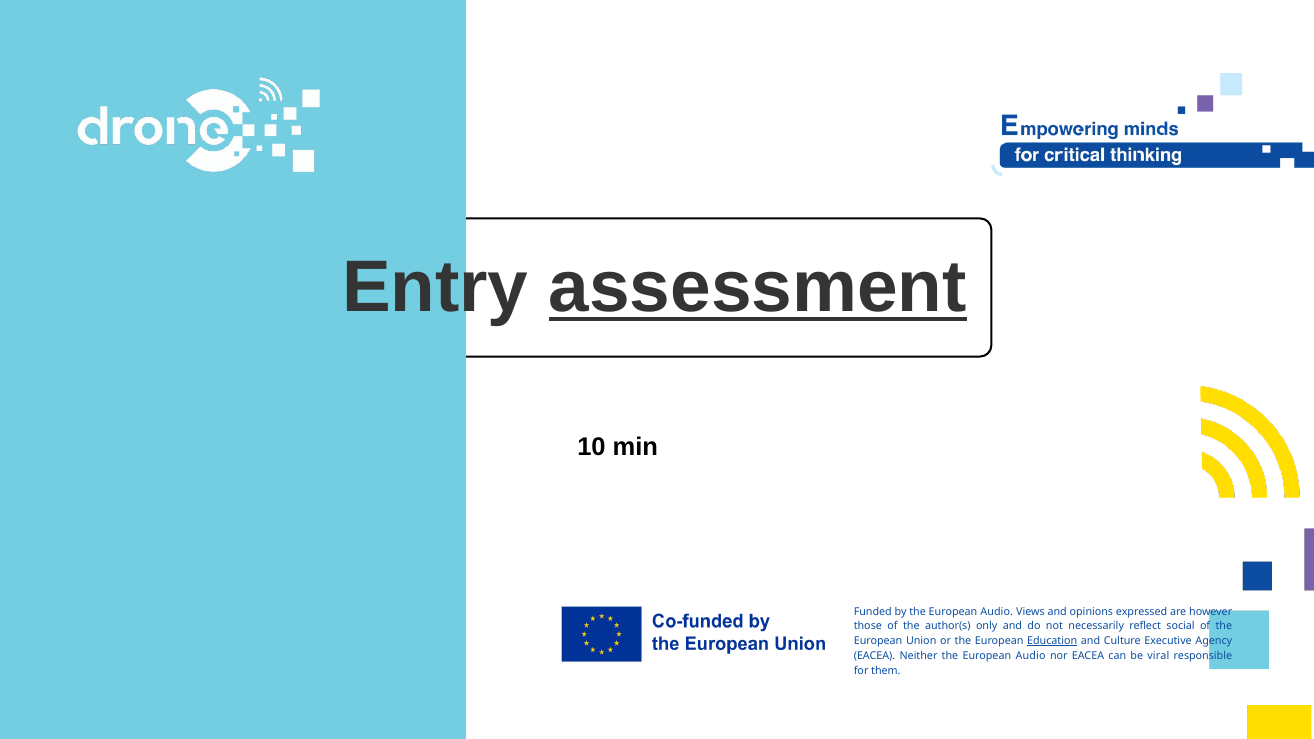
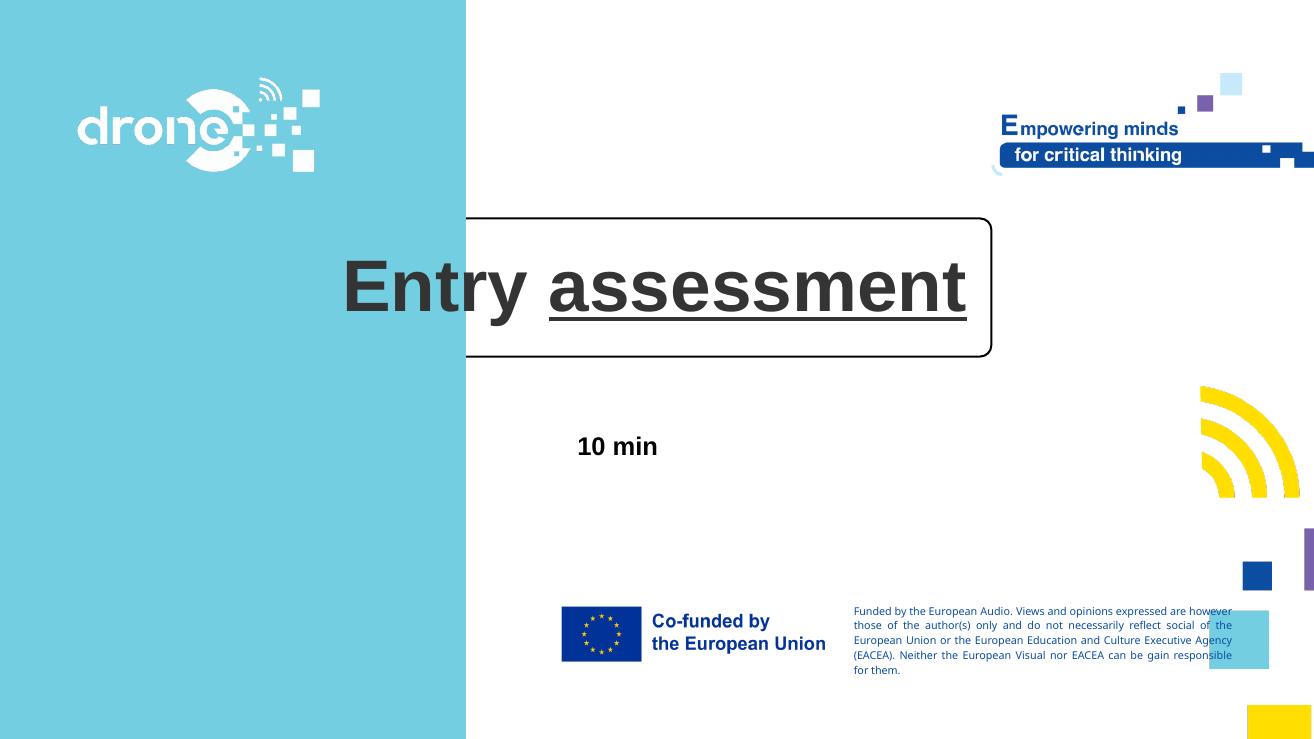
Education underline: present -> none (1052, 641)
Neither the European Audio: Audio -> Visual (1031, 656)
viral: viral -> gain (1158, 656)
